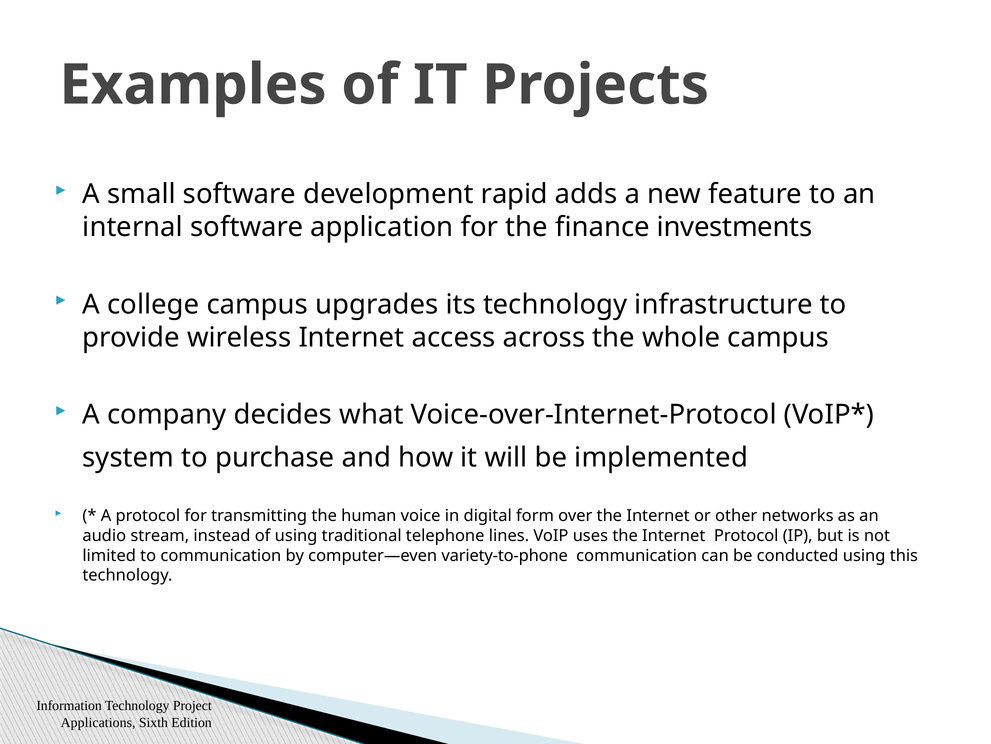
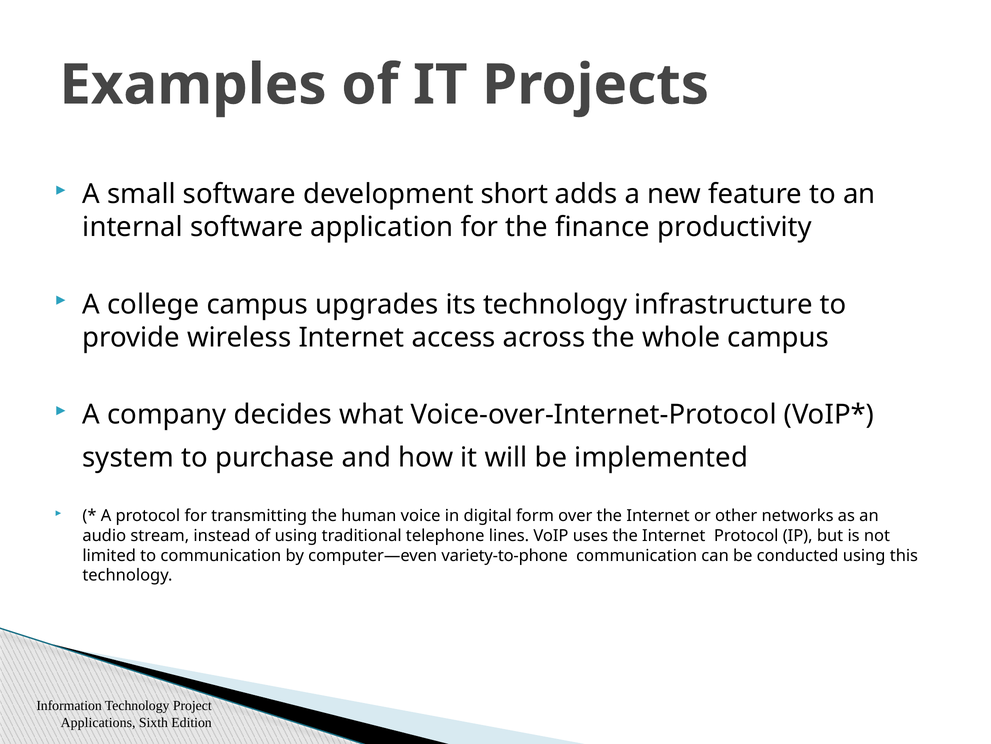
rapid: rapid -> short (514, 194)
investments: investments -> productivity (734, 227)
